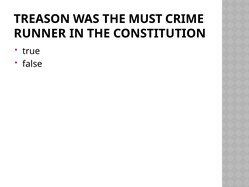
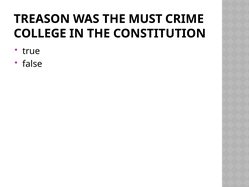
RUNNER: RUNNER -> COLLEGE (40, 33)
